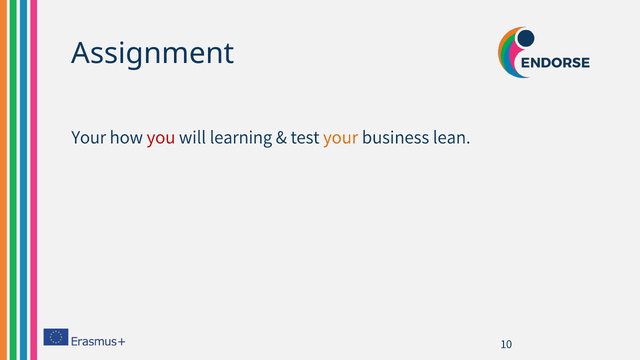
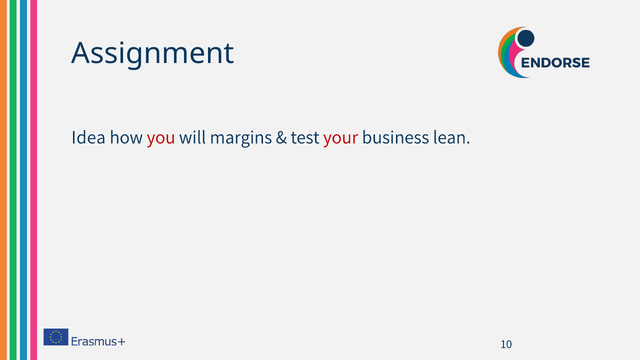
Your: Your -> Idea (89, 137)
learning: learning -> margins (241, 137)
your colour: orange -> red (341, 137)
